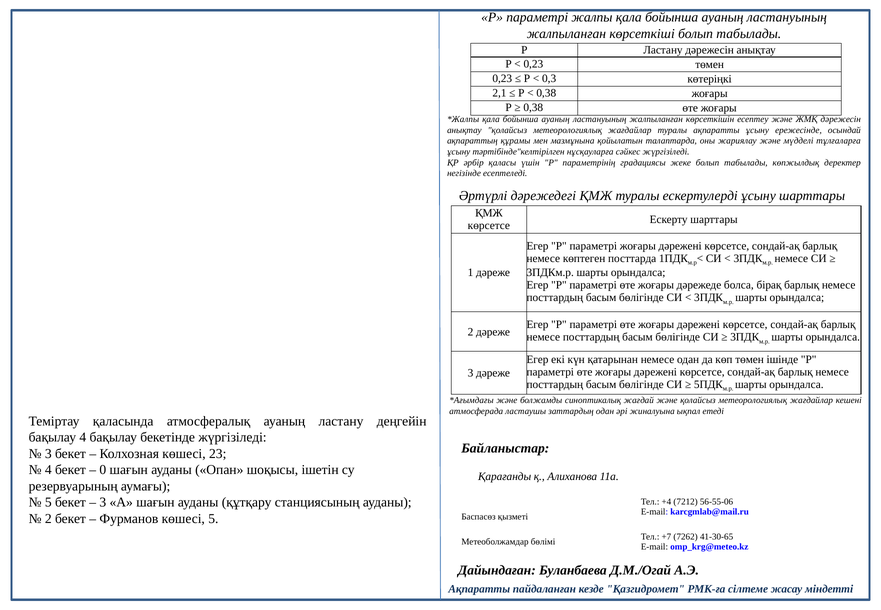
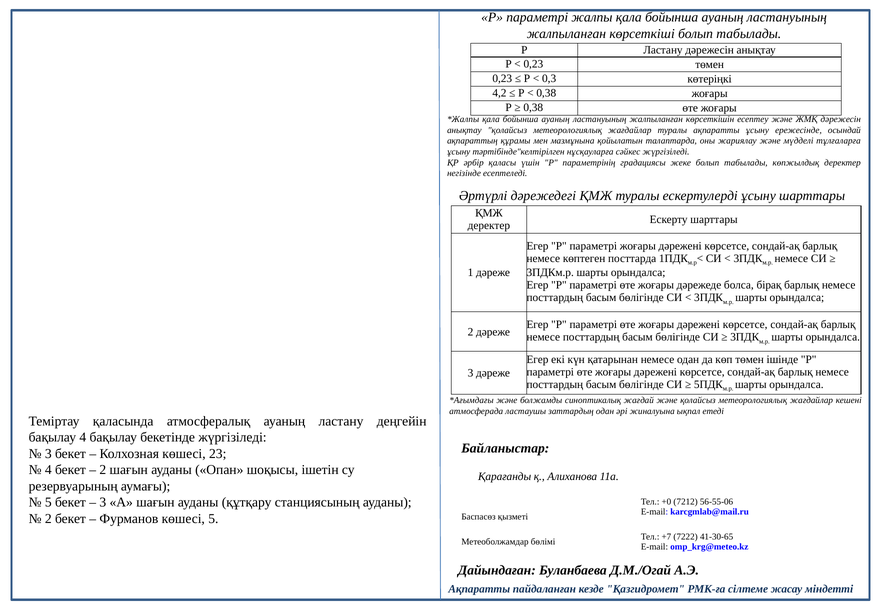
2,1: 2,1 -> 4,2 (499, 93)
көрсетсе: көрсетсе -> деректер (489, 226)
0: 0 -> 2 (103, 470)
+4: +4 -> +0 (666, 502)
7262: 7262 -> 7222 (686, 537)
